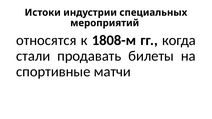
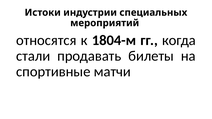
1808-м: 1808-м -> 1804-м (114, 40)
